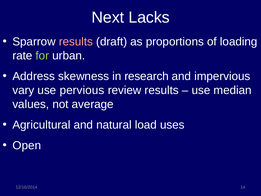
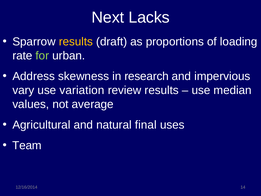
results colour: pink -> yellow (76, 42)
pervious: pervious -> variation (82, 90)
load: load -> final (146, 125)
Open: Open -> Team (27, 145)
